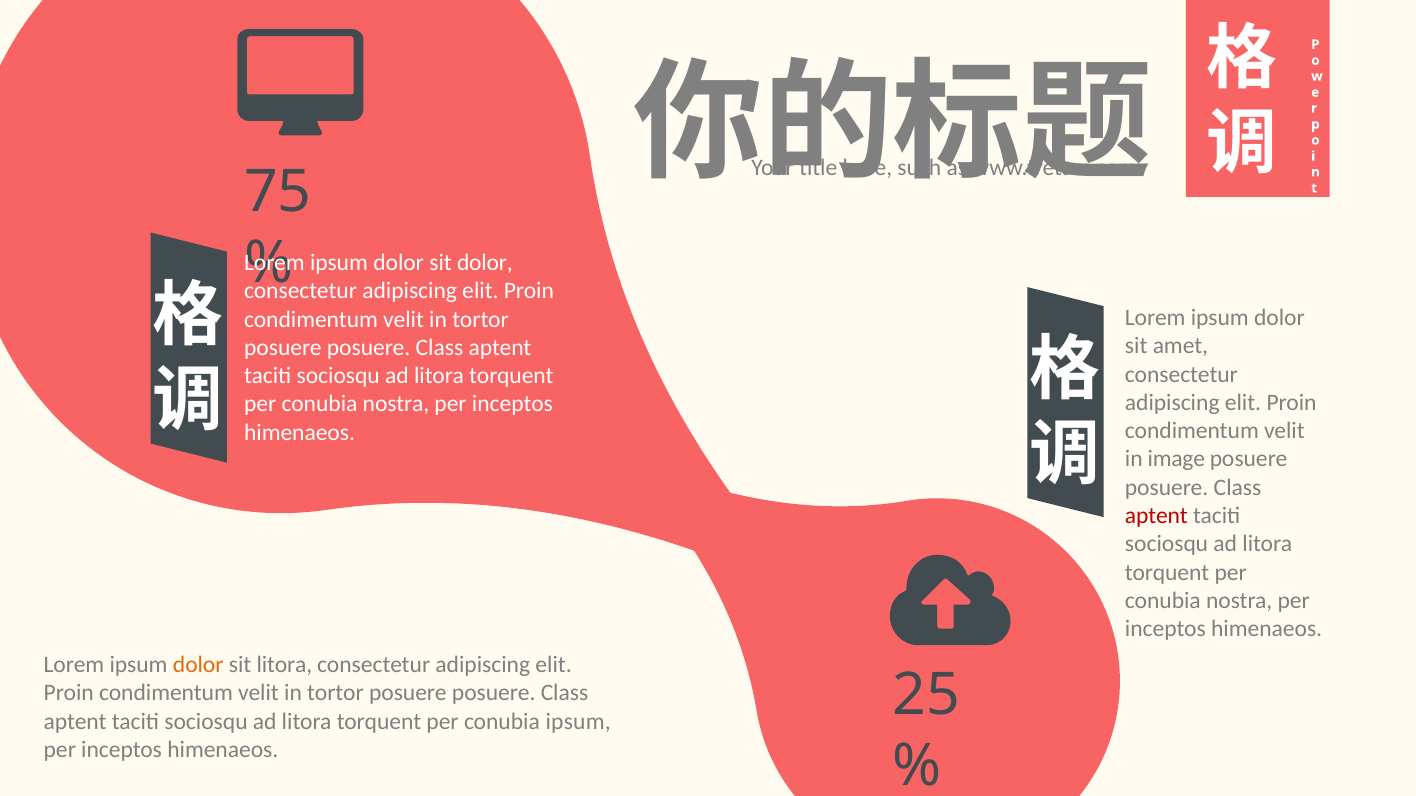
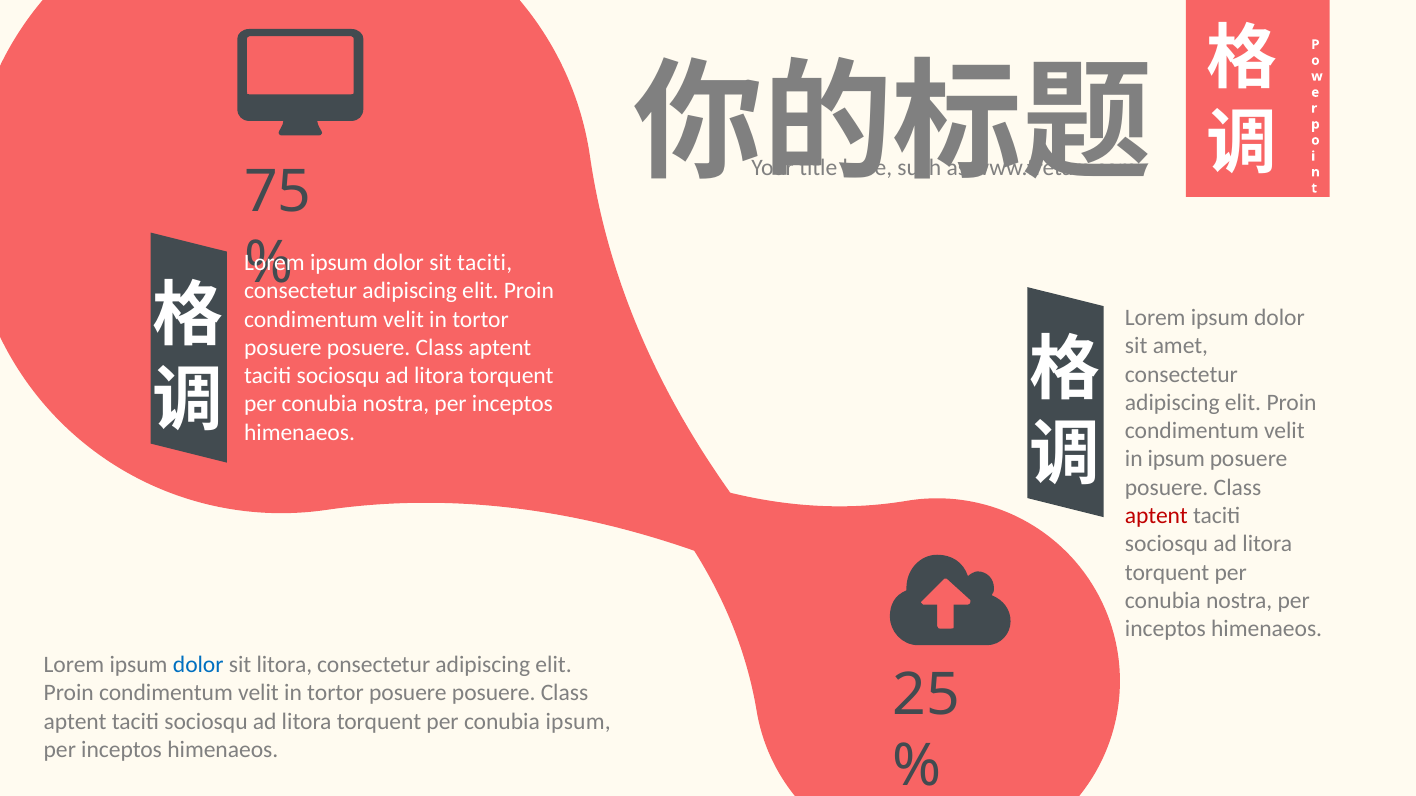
sit dolor: dolor -> taciti (485, 263)
in image: image -> ipsum (1176, 459)
dolor colour: orange -> blue (198, 665)
